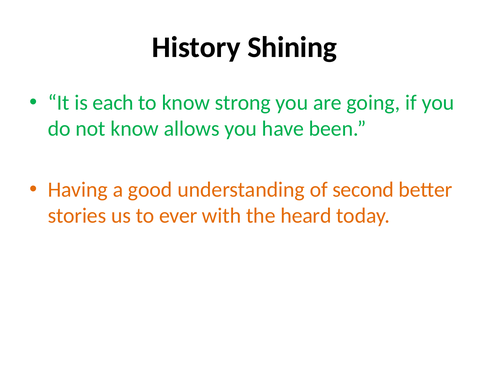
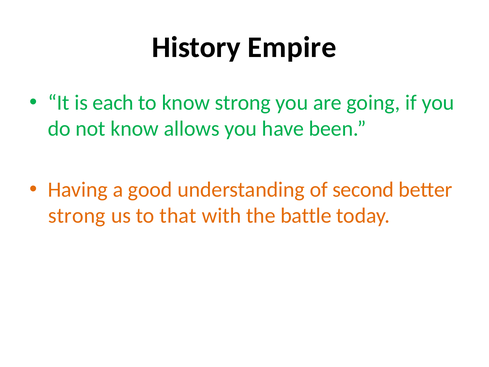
Shining: Shining -> Empire (292, 47)
stories: stories -> strong (77, 216)
ever: ever -> that (178, 216)
heard: heard -> battle (306, 216)
